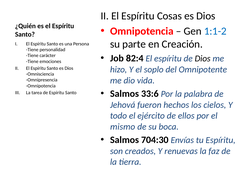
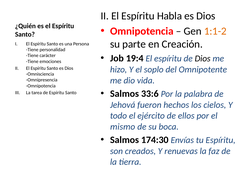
Cosas: Cosas -> Habla (169, 16)
1:1-2 colour: blue -> orange (215, 31)
82:4: 82:4 -> 19:4 (135, 58)
704:30: 704:30 -> 174:30 (155, 140)
